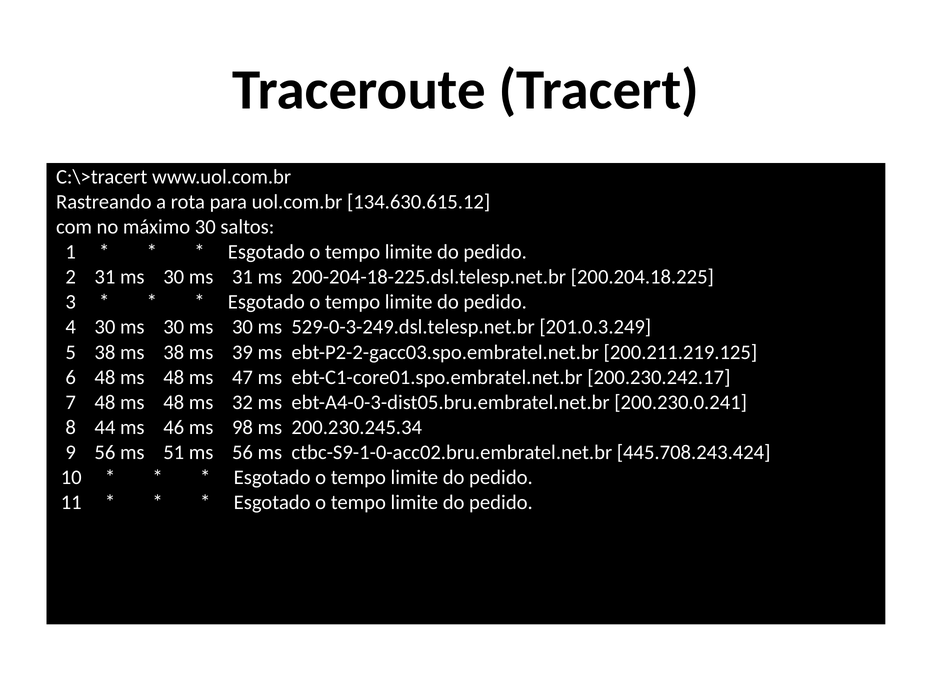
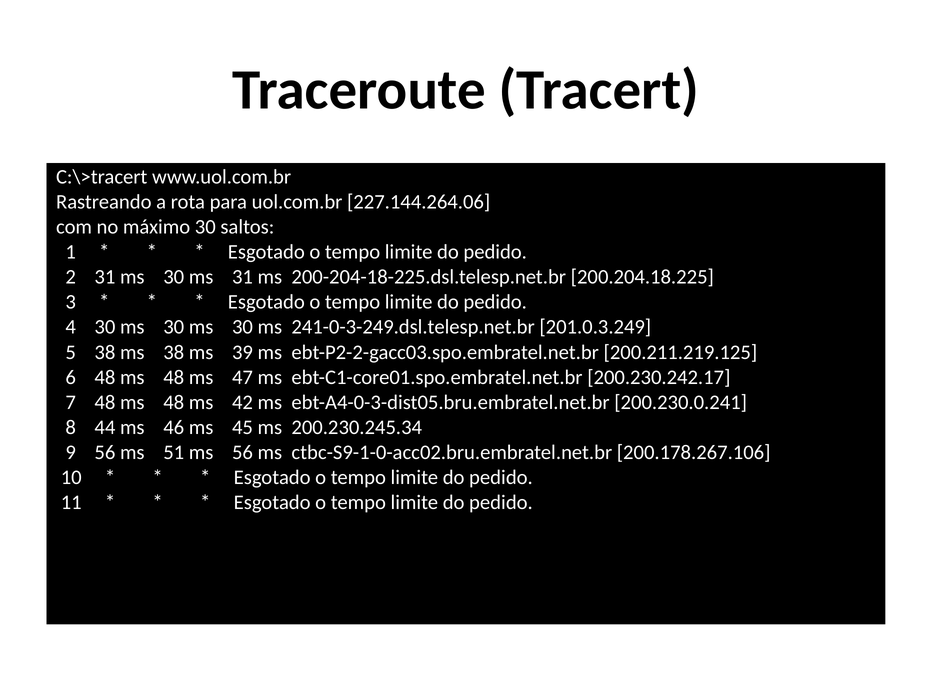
134.630.615.12: 134.630.615.12 -> 227.144.264.06 (419, 202)
529-0-3-249.dsl.telesp.net.br: 529-0-3-249.dsl.telesp.net.br -> 241-0-3-249.dsl.telesp.net.br (413, 327)
32: 32 -> 42 (242, 402)
98: 98 -> 45 (242, 427)
445.708.243.424: 445.708.243.424 -> 200.178.267.106 (694, 452)
